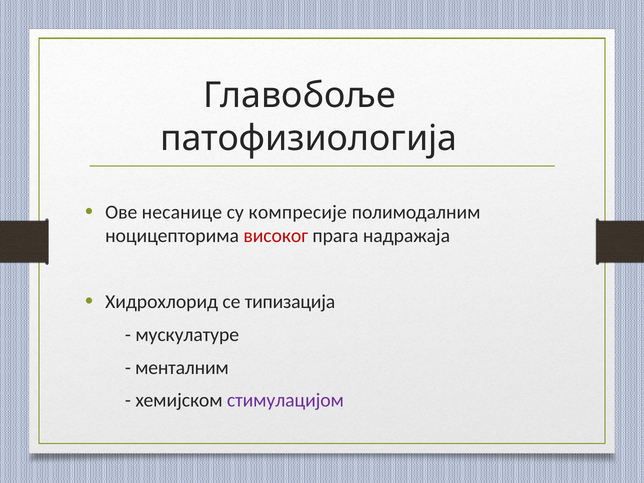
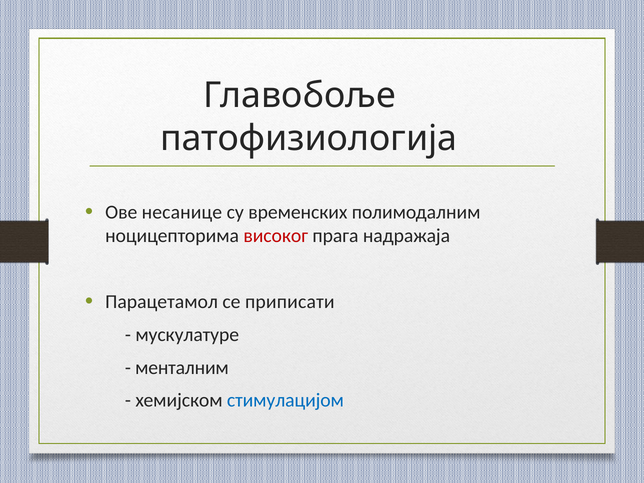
компресије: компресије -> временских (298, 212)
Хидрохлорид: Хидрохлорид -> Парацетамол (162, 302)
типизација: типизација -> приписати (290, 302)
стимулацијом colour: purple -> blue (285, 400)
